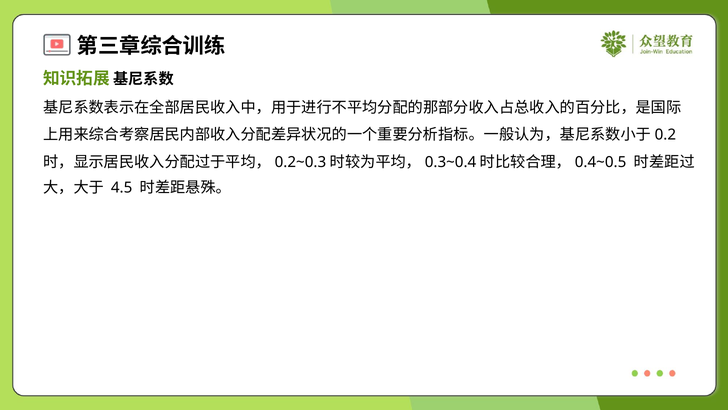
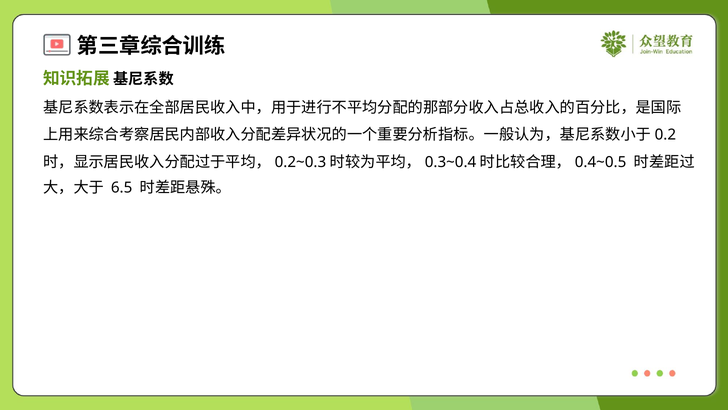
4.5: 4.5 -> 6.5 (122, 188)
